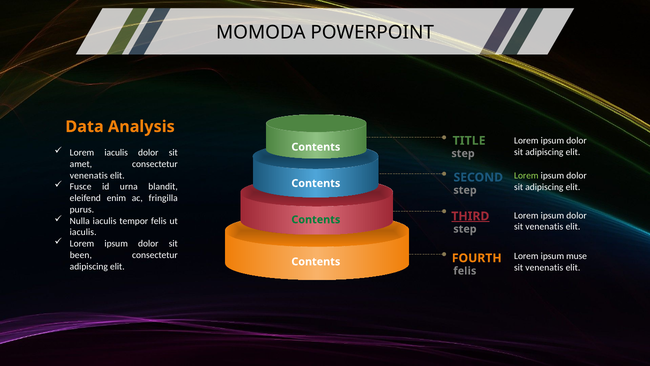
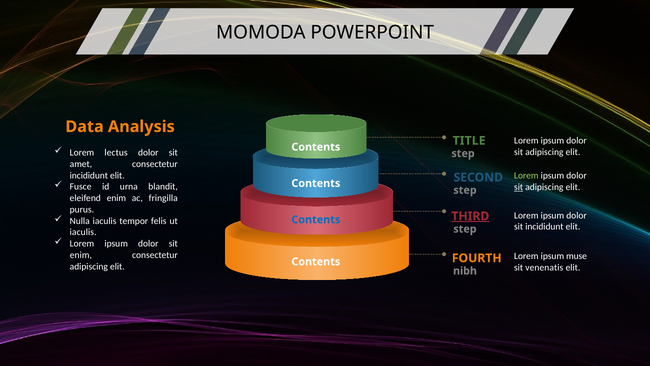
Lorem iaculis: iaculis -> lectus (116, 152)
venenatis: venenatis -> incididunt (89, 175)
sit underline: none -> present (519, 187)
Contents colour: green -> blue (316, 219)
venenatis: venenatis -> incididunt (544, 227)
been: been -> enim (81, 255)
felis: felis -> nibh (465, 271)
